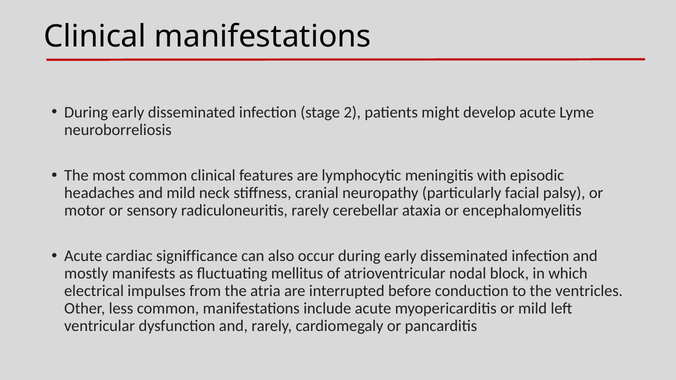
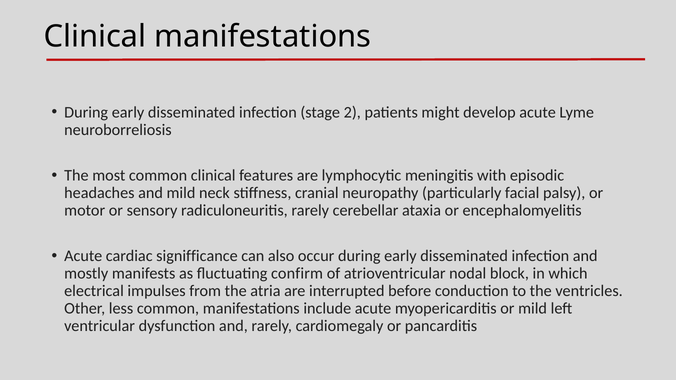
mellitus: mellitus -> confirm (297, 274)
